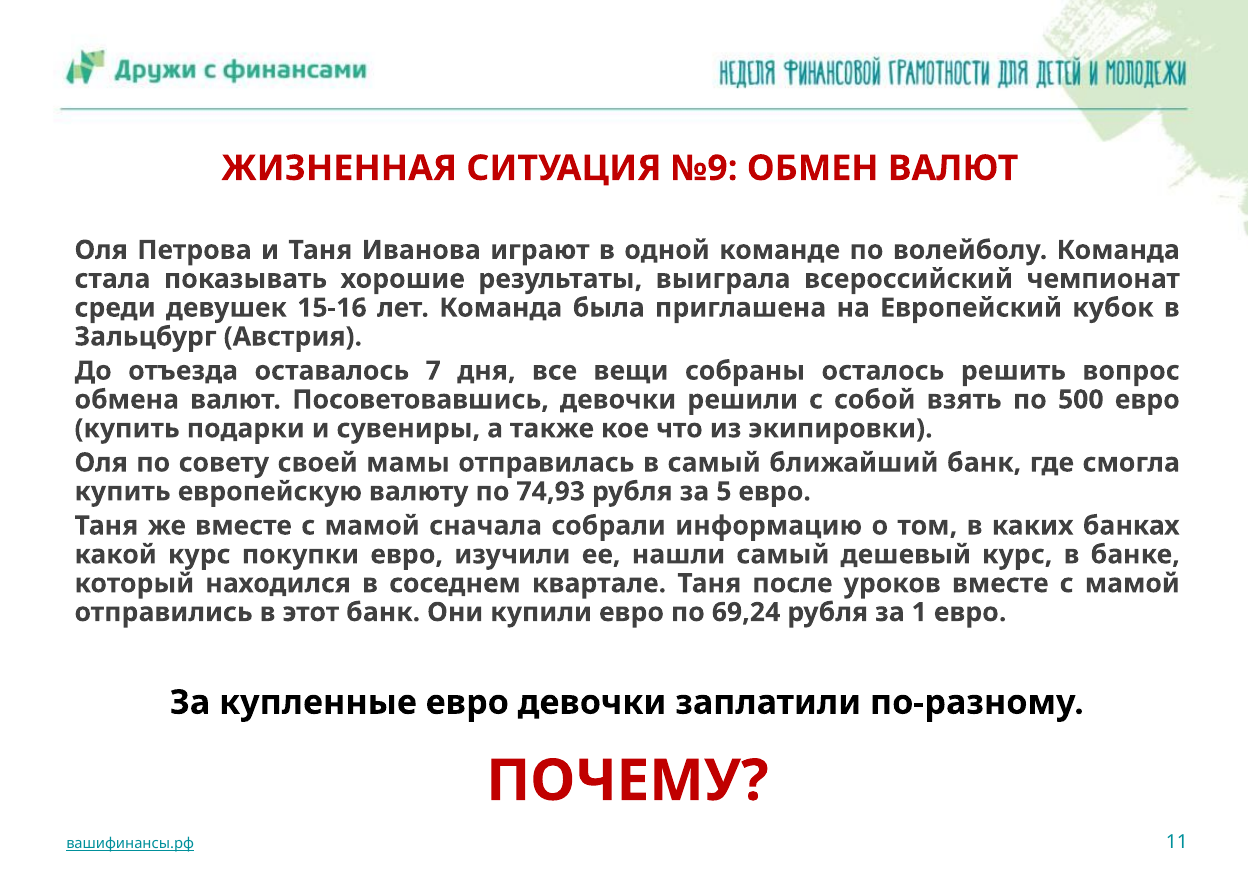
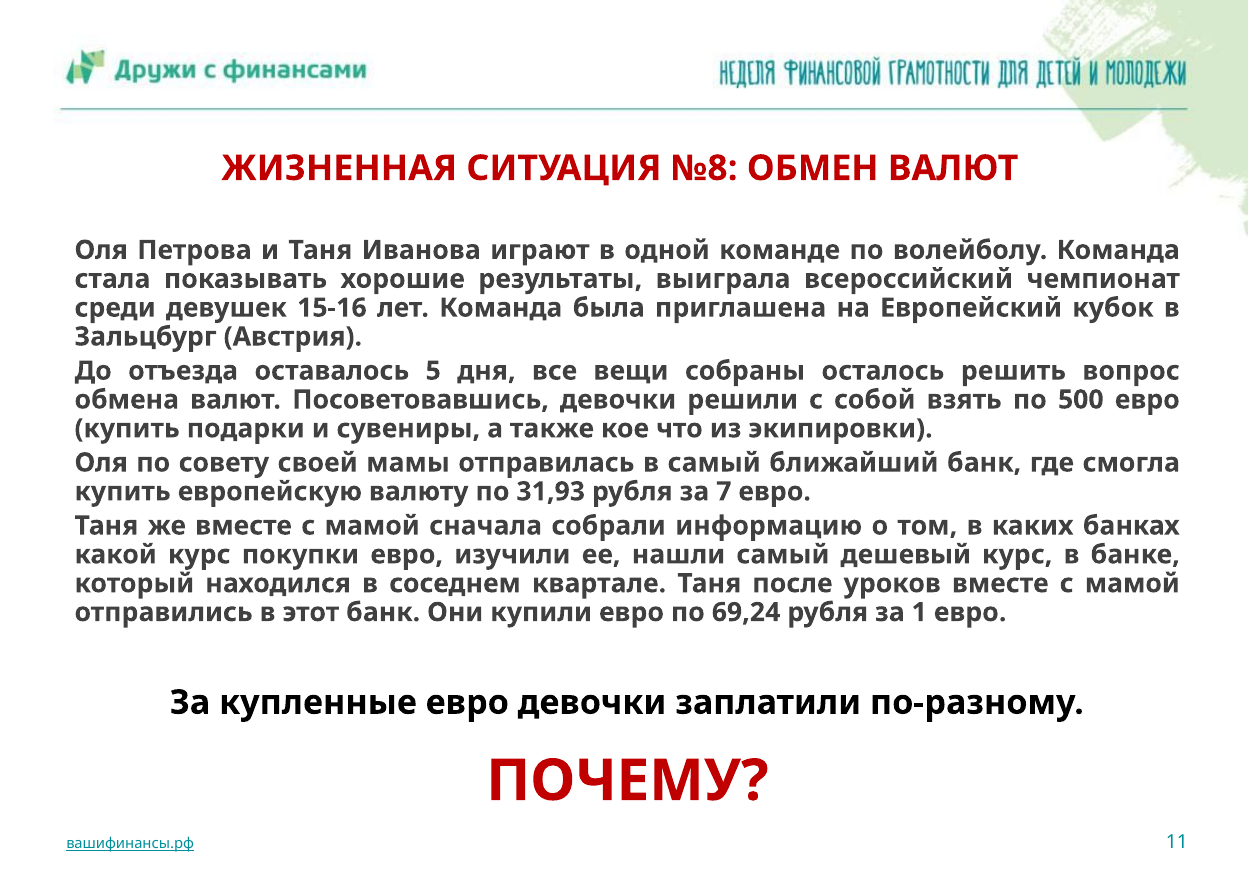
№9: №9 -> №8 (704, 168)
7: 7 -> 5 (433, 371)
74,93: 74,93 -> 31,93 (551, 492)
5: 5 -> 7 (724, 492)
